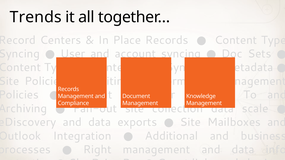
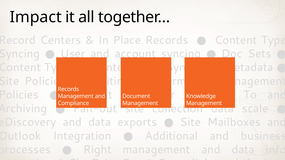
Trends: Trends -> Impact (36, 17)
